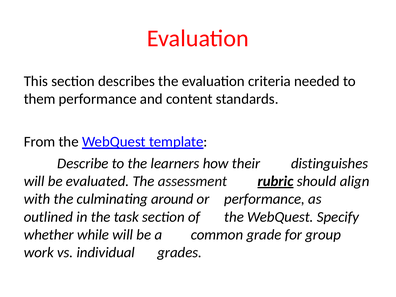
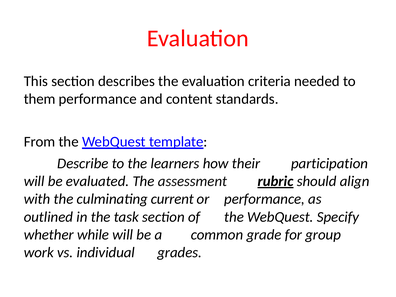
distinguishes: distinguishes -> participation (330, 163)
around: around -> current (172, 199)
